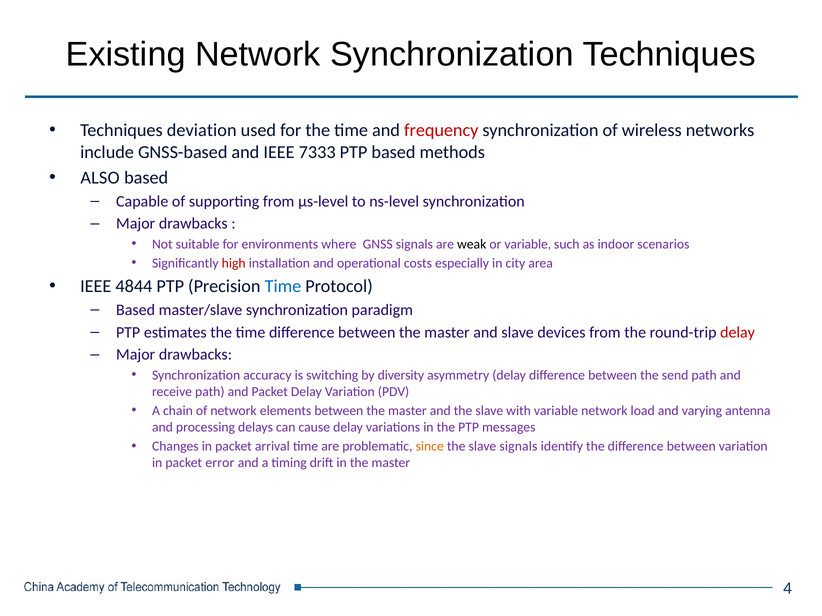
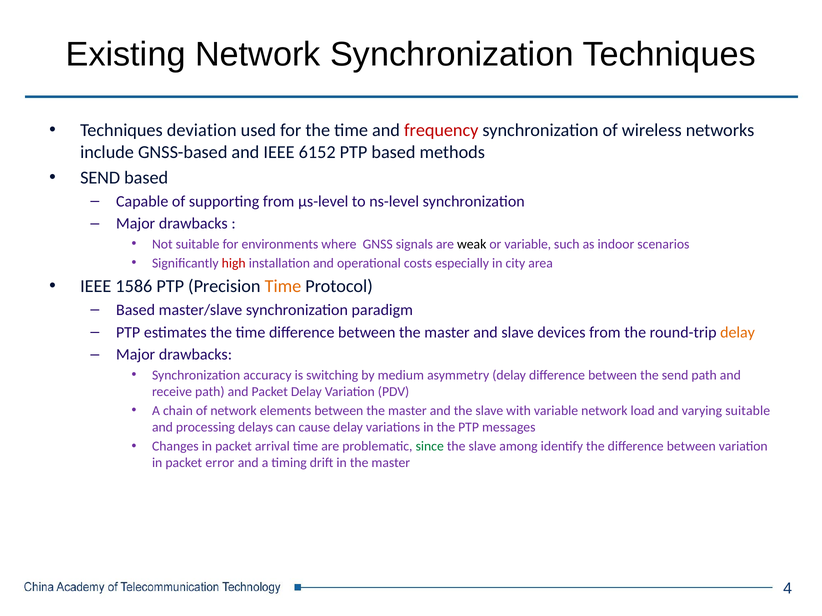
7333: 7333 -> 6152 (317, 152)
ALSO: ALSO -> SEND (100, 178)
4844: 4844 -> 1586 (134, 287)
Time colour: blue -> orange (283, 287)
delay colour: red -> orange (738, 333)
diversity: diversity -> medium (401, 375)
varying antenna: antenna -> suitable (748, 411)
since colour: orange -> green (430, 447)
slave signals: signals -> among (519, 447)
